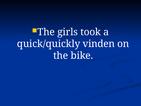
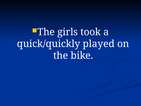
vinden: vinden -> played (99, 44)
